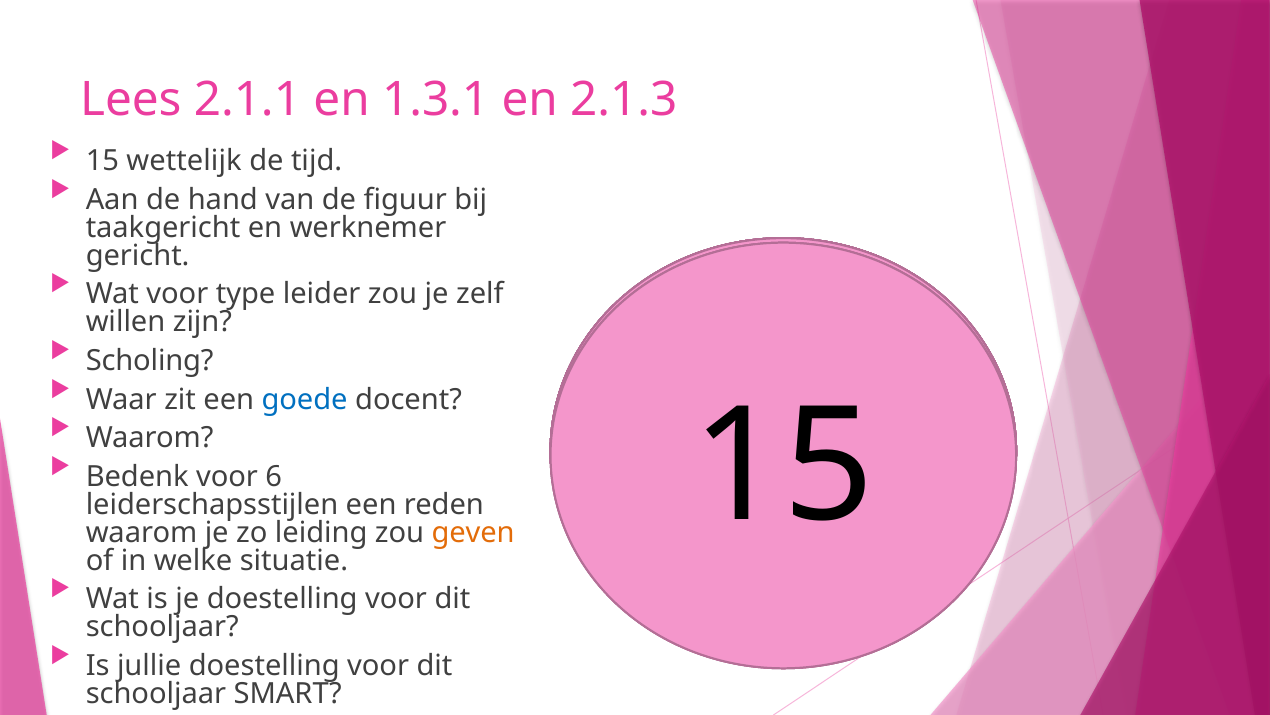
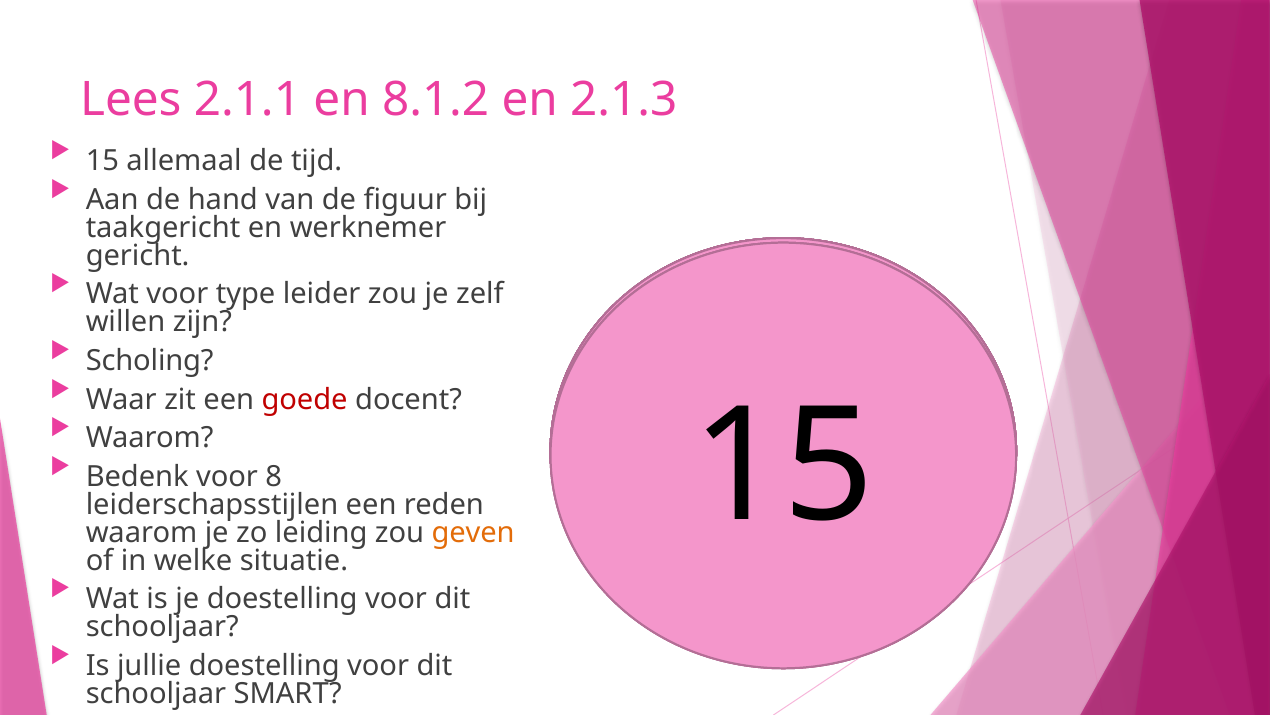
1.3.1: 1.3.1 -> 8.1.2 (436, 100)
wettelijk: wettelijk -> allemaal (184, 161)
goede colour: blue -> red (305, 399)
6: 6 -> 8 (274, 476)
